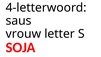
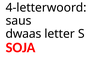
vrouw: vrouw -> dwaas (23, 34)
